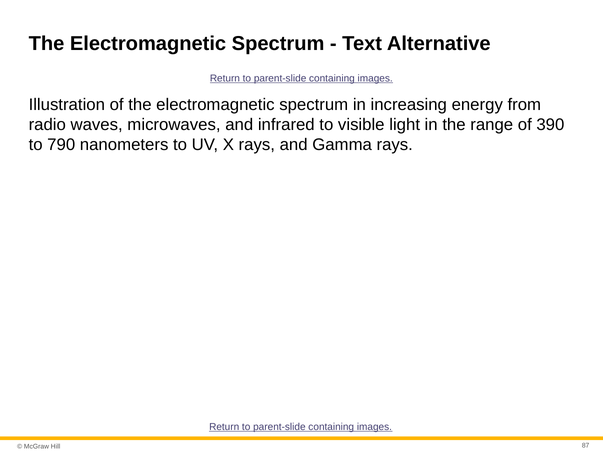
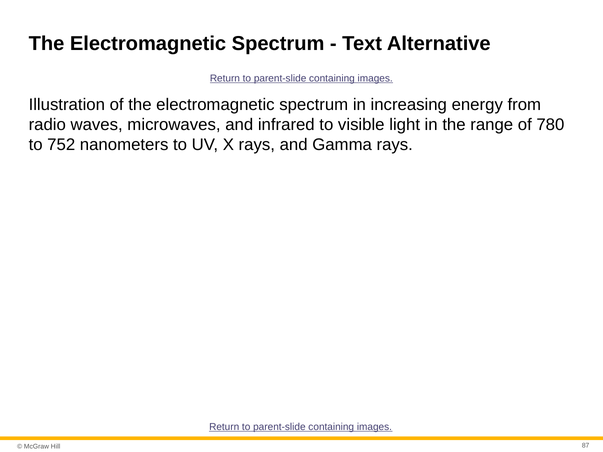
390: 390 -> 780 (550, 125)
790: 790 -> 752 (61, 145)
